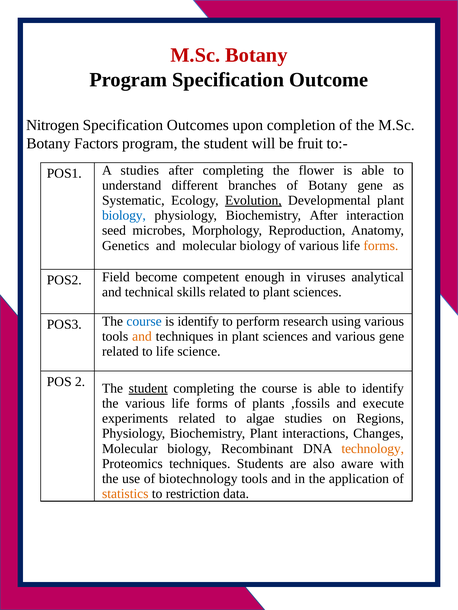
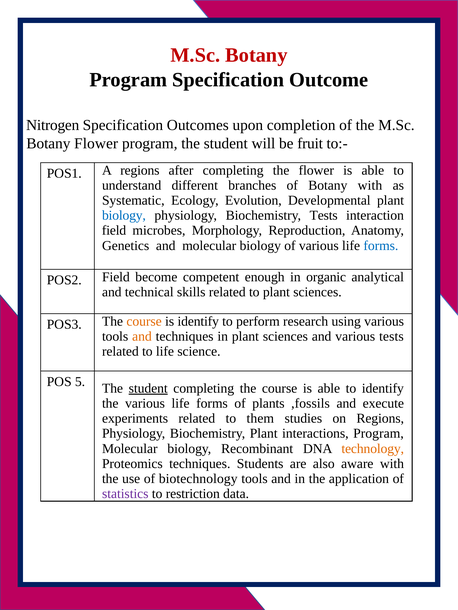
Botany Factors: Factors -> Flower (96, 144)
A studies: studies -> regions (140, 170)
Botany gene: gene -> with (370, 186)
Evolution underline: present -> none (253, 201)
Biochemistry After: After -> Tests (324, 216)
seed: seed -> field (114, 231)
forms colour: orange -> blue (381, 246)
viruses: viruses -> organic (326, 277)
course colour: blue -> orange (144, 322)
various gene: gene -> tests (391, 337)
2: 2 -> 5 (80, 382)
algae: algae -> them (260, 419)
interactions Changes: Changes -> Program (378, 434)
statistics colour: orange -> purple (125, 494)
